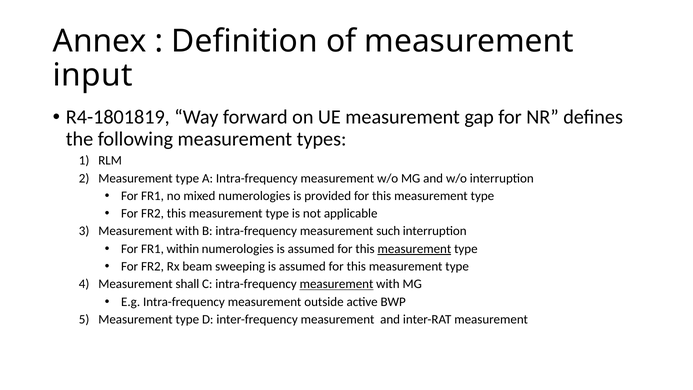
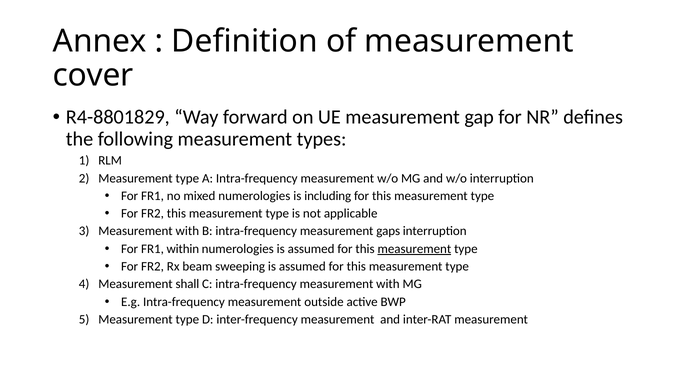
input: input -> cover (93, 75)
R4-1801819: R4-1801819 -> R4-8801829 (118, 117)
provided: provided -> including (328, 196)
such: such -> gaps (388, 231)
measurement underline: present -> none (337, 284)
